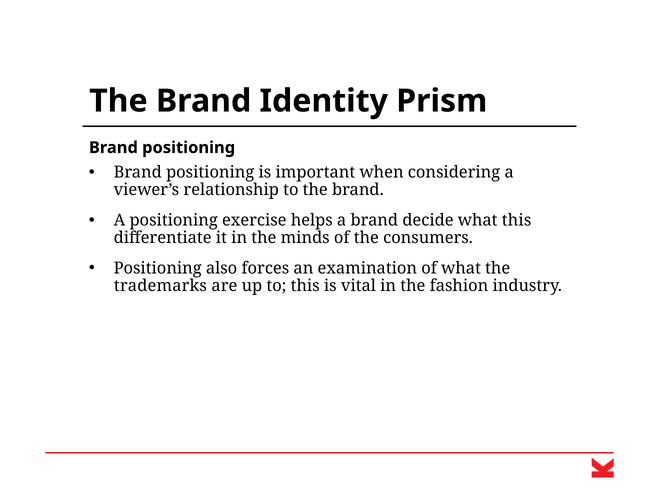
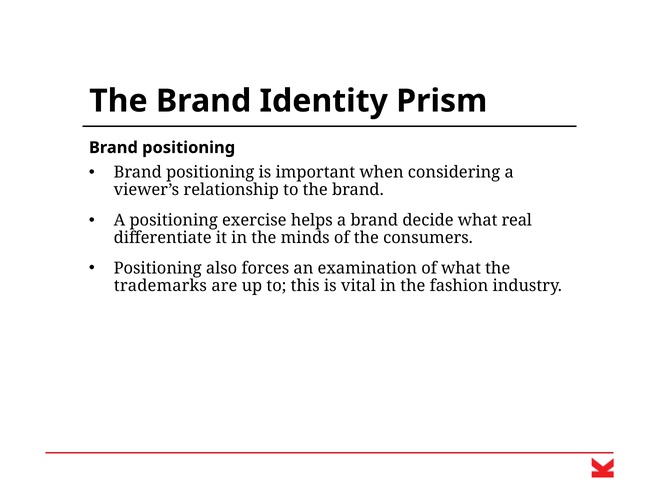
what this: this -> real (517, 220)
